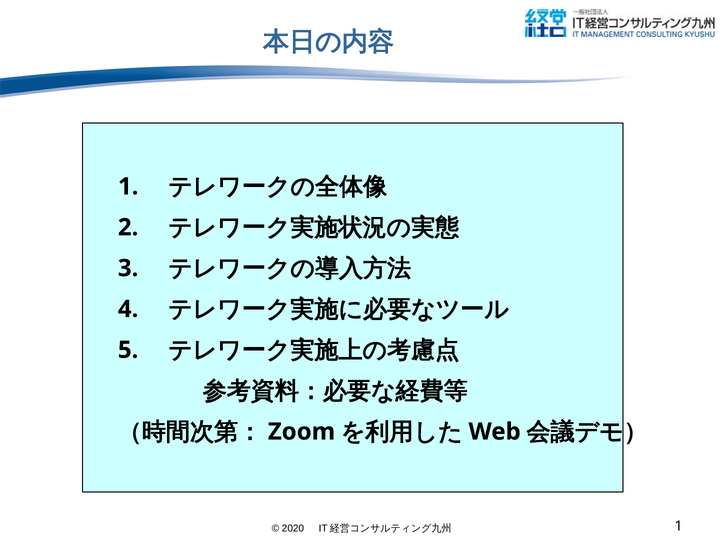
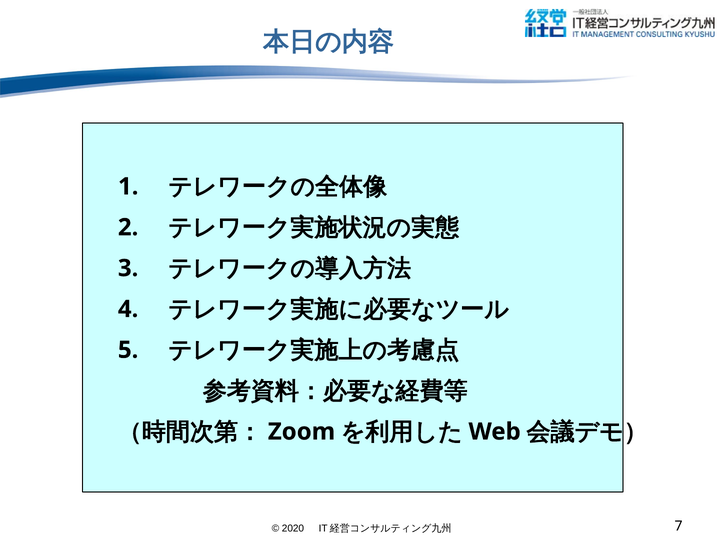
1: 1 -> 7 (679, 526)
